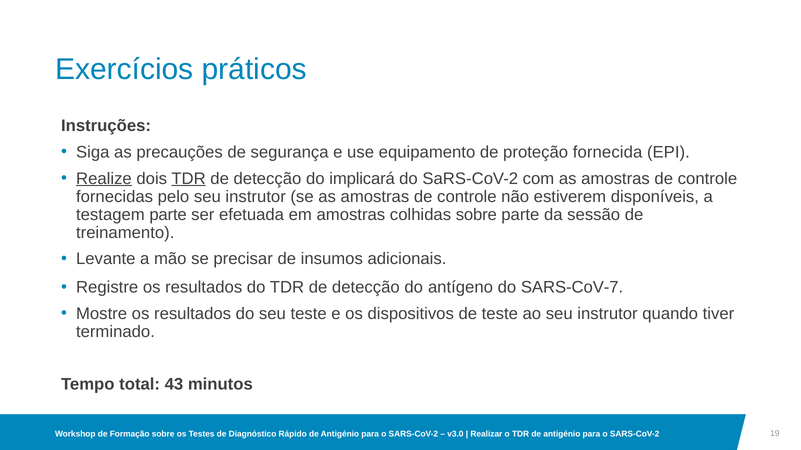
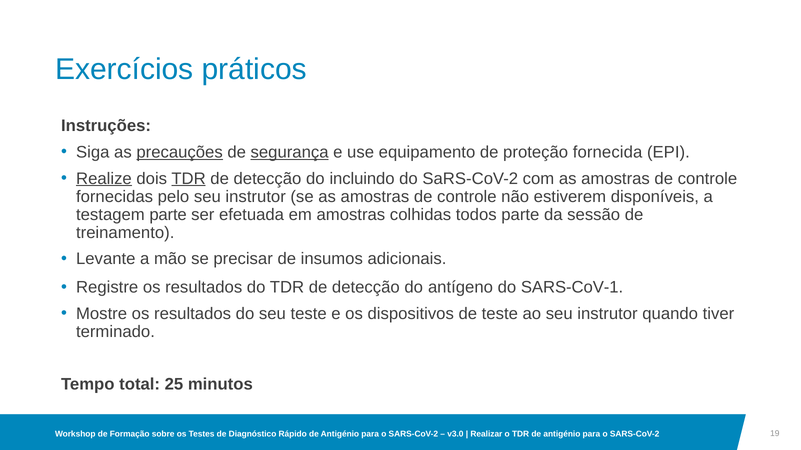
precauções underline: none -> present (180, 152)
segurança underline: none -> present (290, 152)
implicará: implicará -> incluindo (362, 179)
colhidas sobre: sobre -> todos (476, 215)
SARS-CoV-7: SARS-CoV-7 -> SARS-CoV-1 (572, 288)
43: 43 -> 25 (174, 385)
